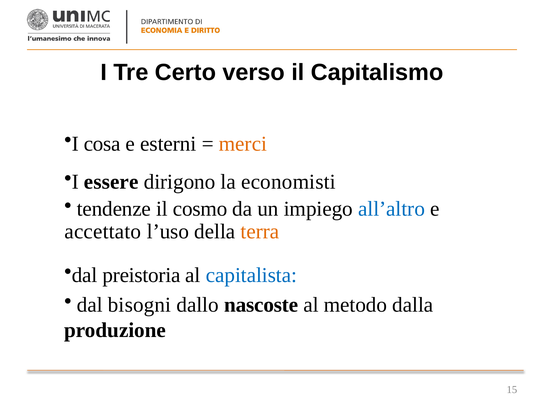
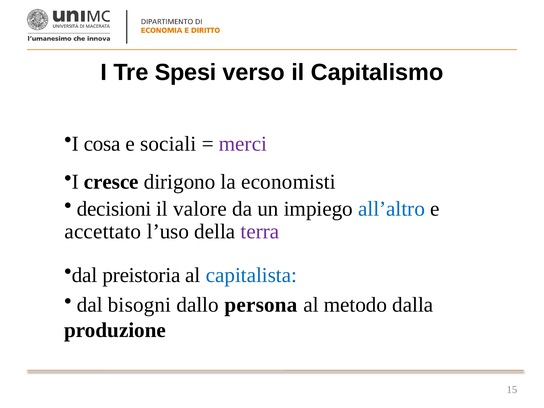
Certo: Certo -> Spesi (186, 73)
esterni: esterni -> sociali (168, 144)
merci colour: orange -> purple (243, 144)
essere: essere -> cresce (111, 182)
tendenze: tendenze -> decisioni (114, 209)
cosmo: cosmo -> valore (200, 209)
terra colour: orange -> purple (260, 232)
nascoste: nascoste -> persona (261, 305)
